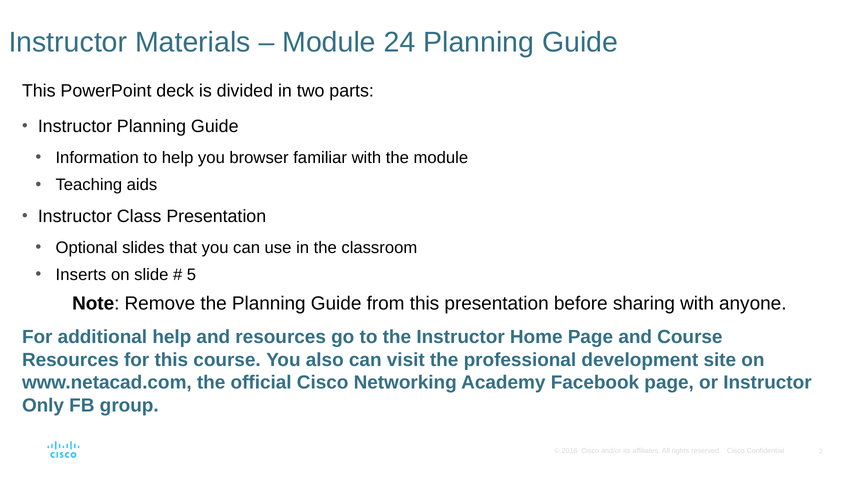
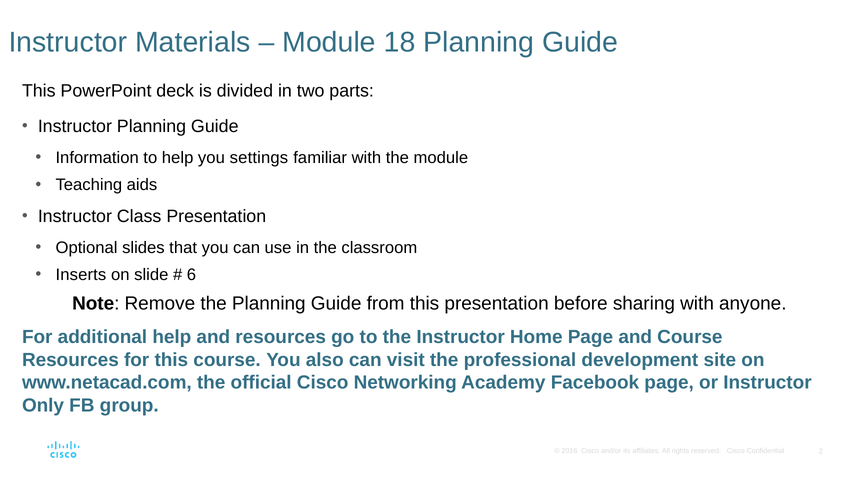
24: 24 -> 18 (400, 42)
browser: browser -> settings (259, 158)
5: 5 -> 6 (191, 275)
